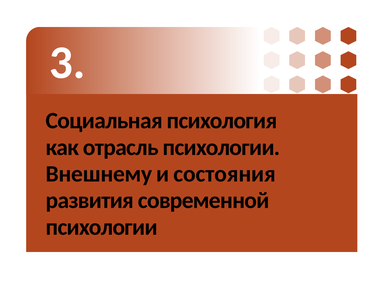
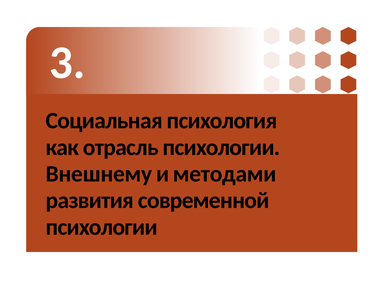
состояния: состояния -> методами (225, 174)
